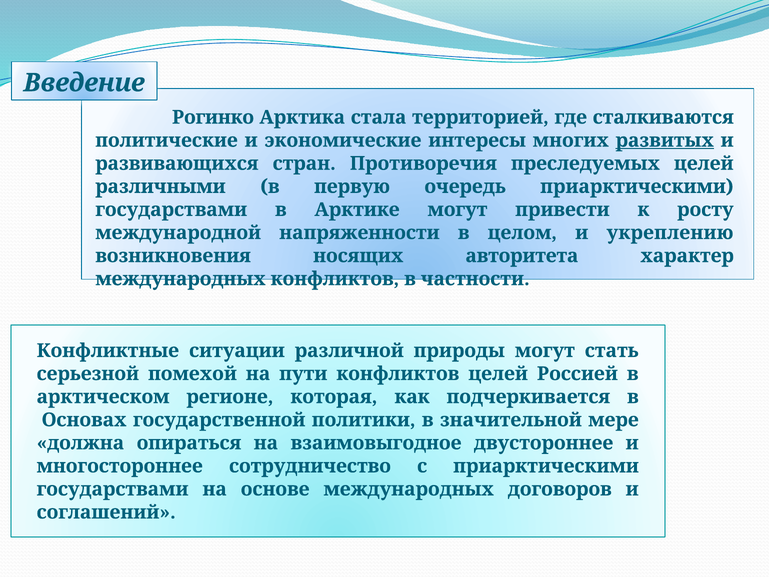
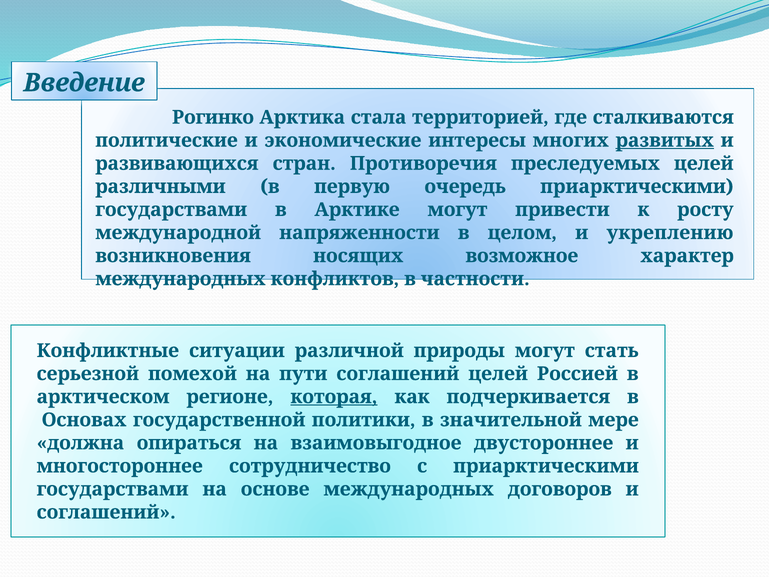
авторитета: авторитета -> возможное (522, 256)
пути конфликтов: конфликтов -> соглашений (398, 374)
которая underline: none -> present (334, 397)
